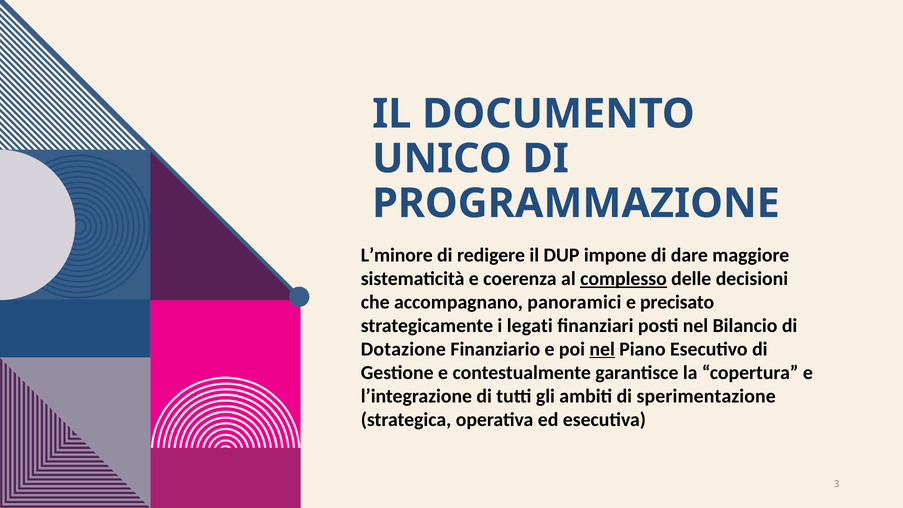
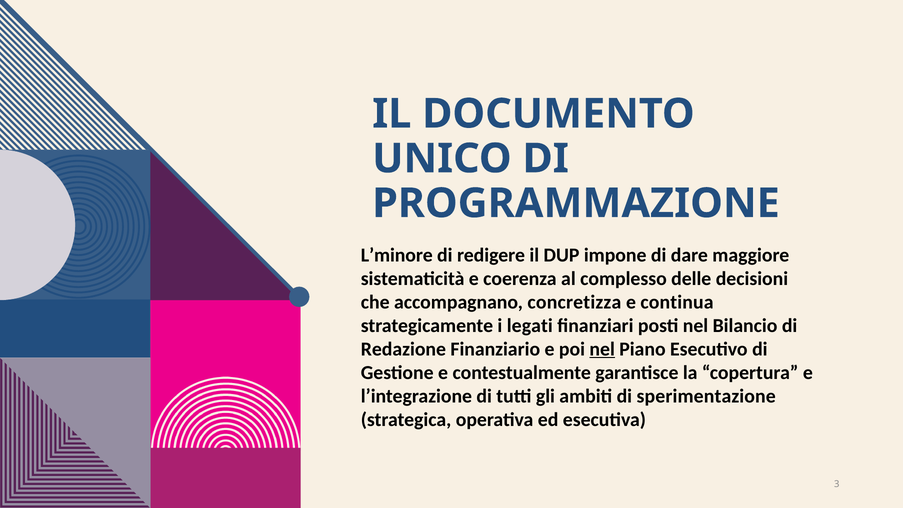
complesso underline: present -> none (623, 279)
panoramici: panoramici -> concretizza (574, 302)
precisato: precisato -> continua (677, 302)
Dotazione: Dotazione -> Redazione (403, 349)
